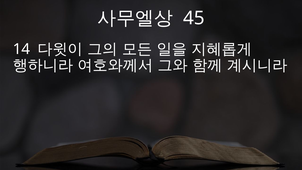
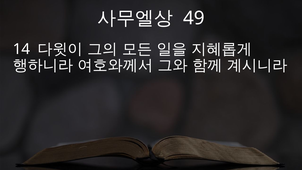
45: 45 -> 49 (194, 18)
